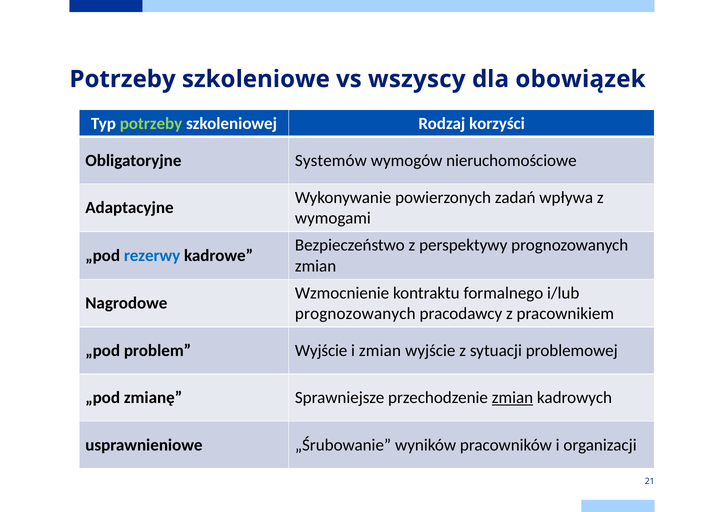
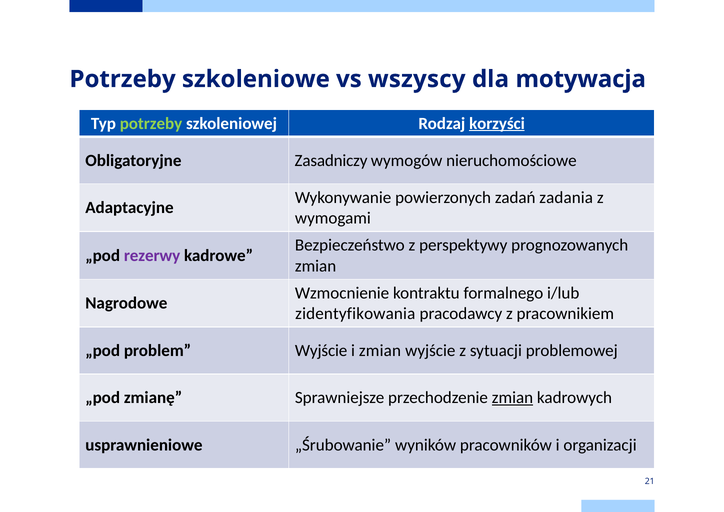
obowiązek: obowiązek -> motywacja (581, 79)
korzyści underline: none -> present (497, 123)
Systemów: Systemów -> Zasadniczy (331, 160)
wpływa: wpływa -> zadania (566, 197)
rezerwy colour: blue -> purple (152, 256)
prognozowanych: prognozowanych -> zidentyfikowania (355, 314)
